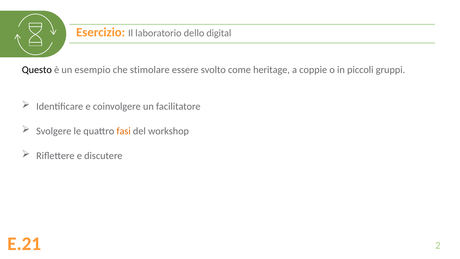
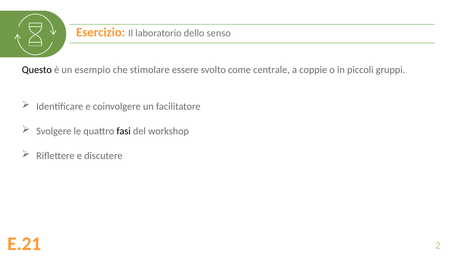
digital: digital -> senso (219, 33)
heritage: heritage -> centrale (271, 70)
fasi colour: orange -> black (124, 131)
